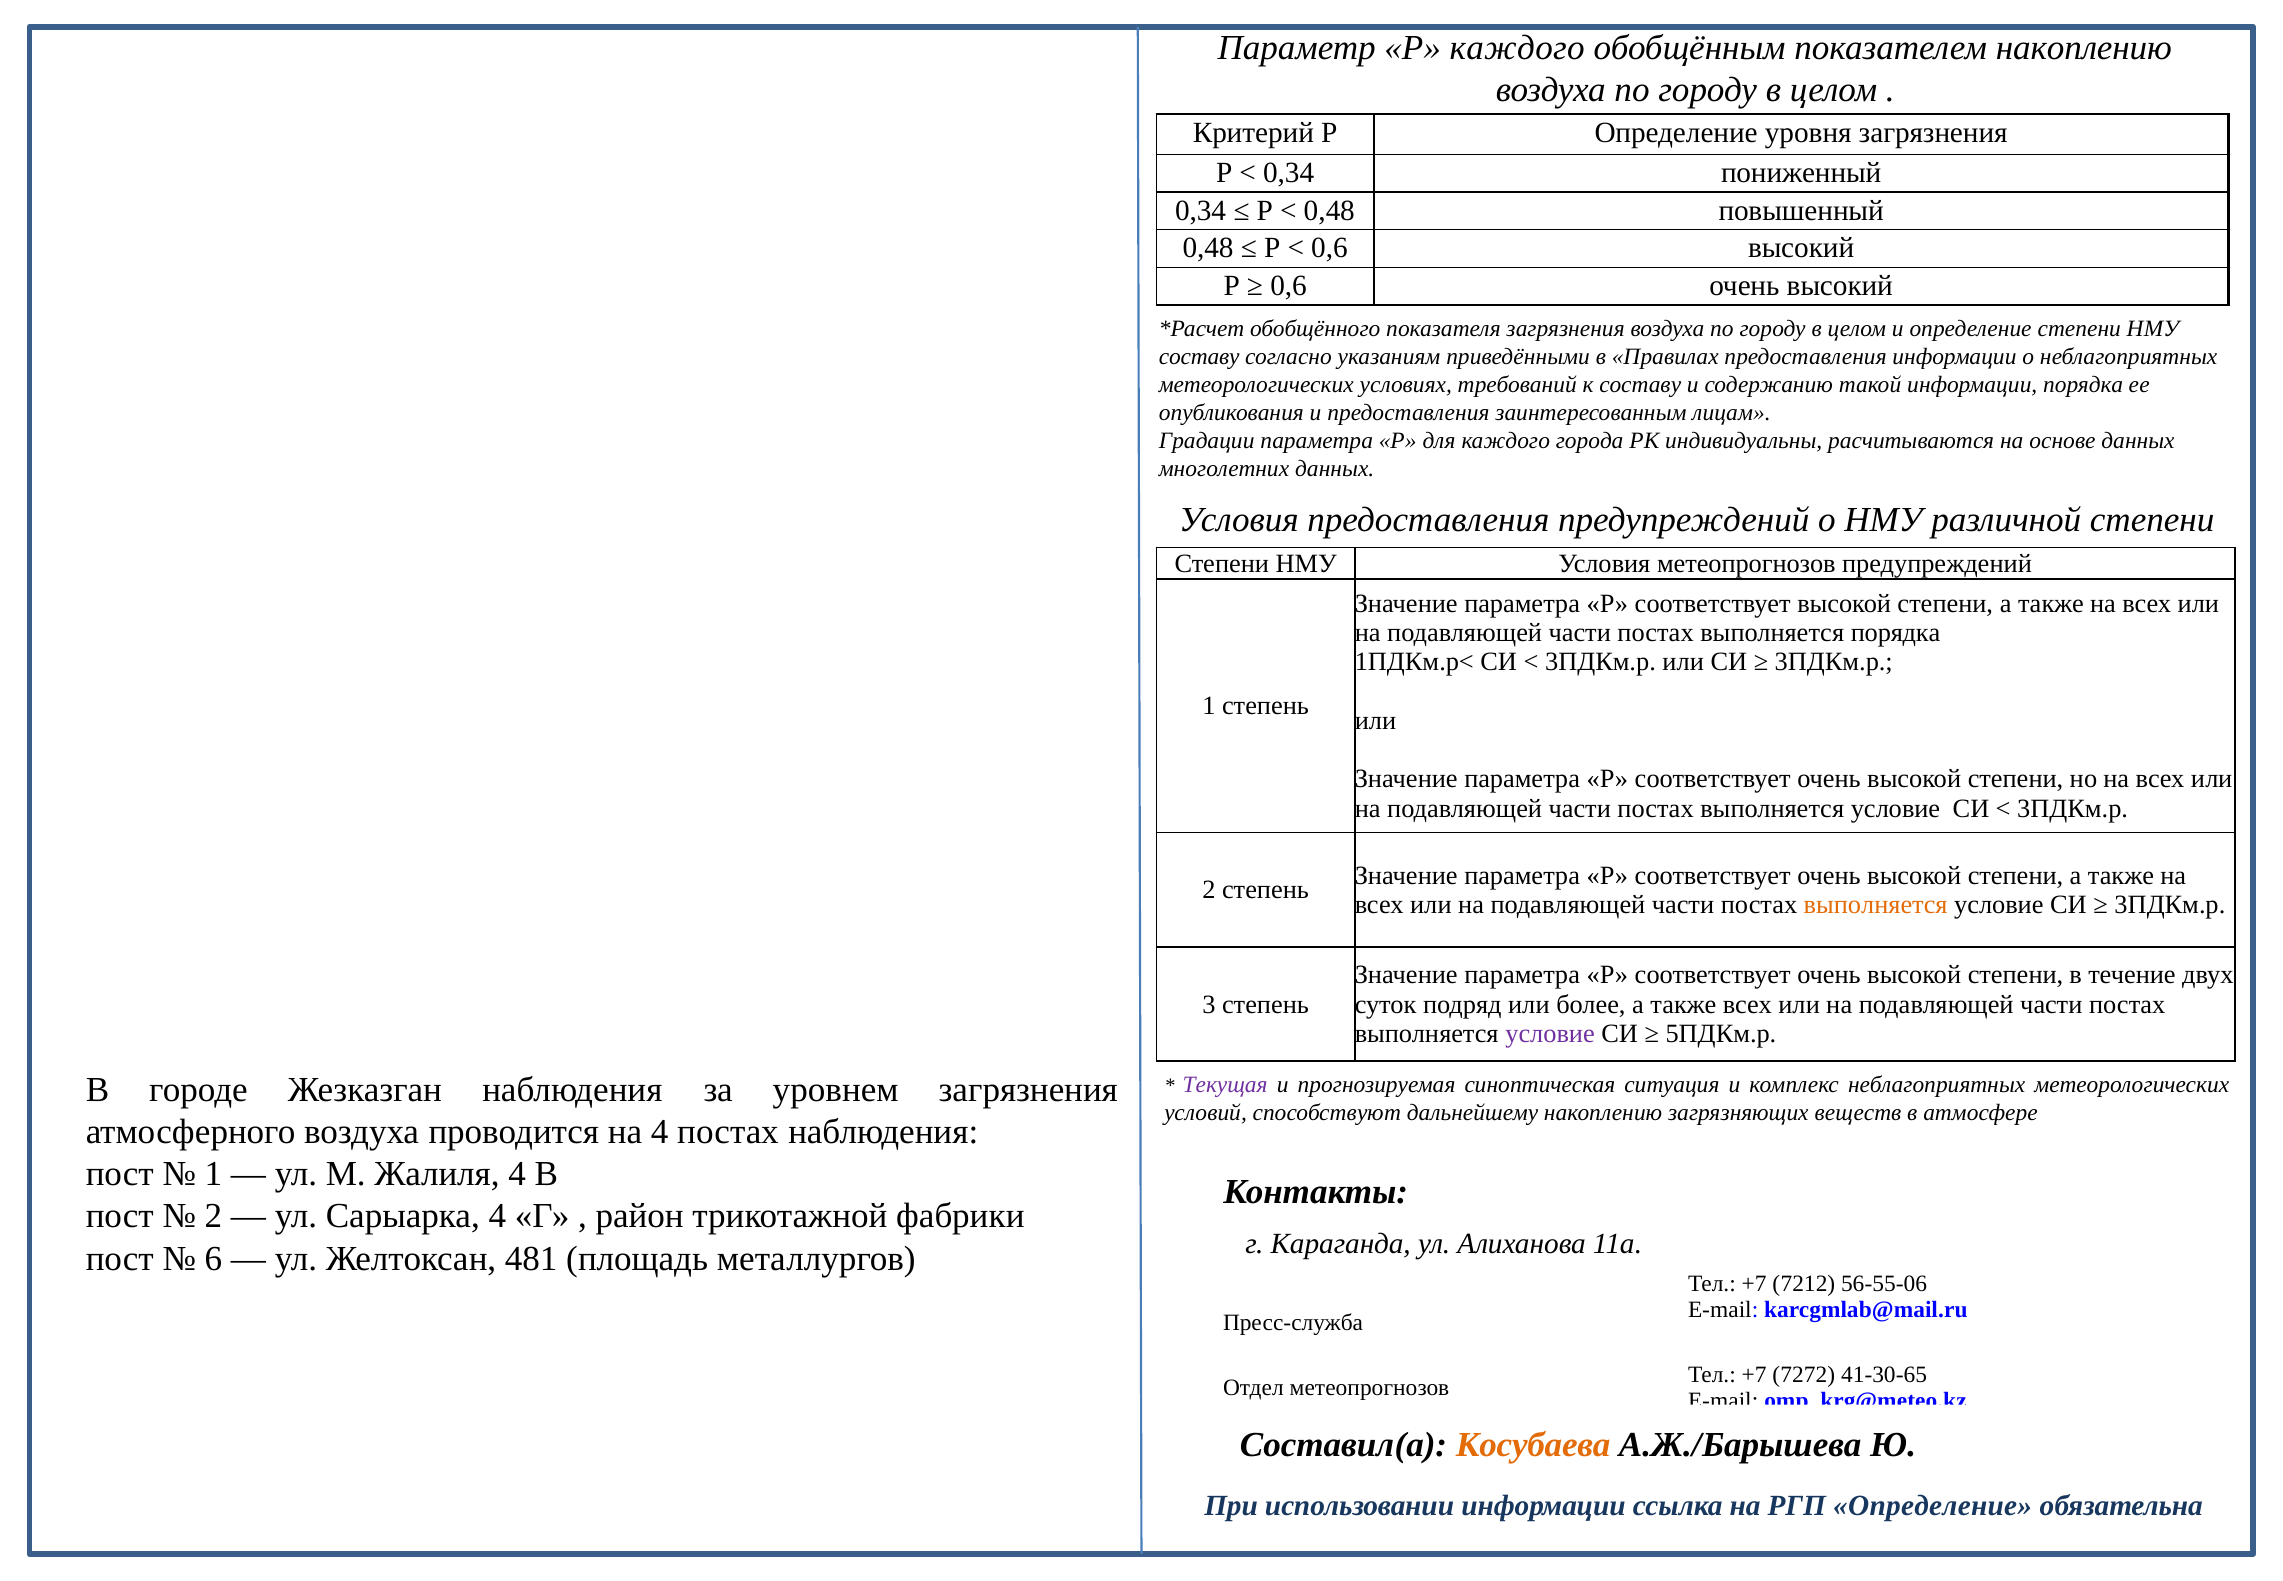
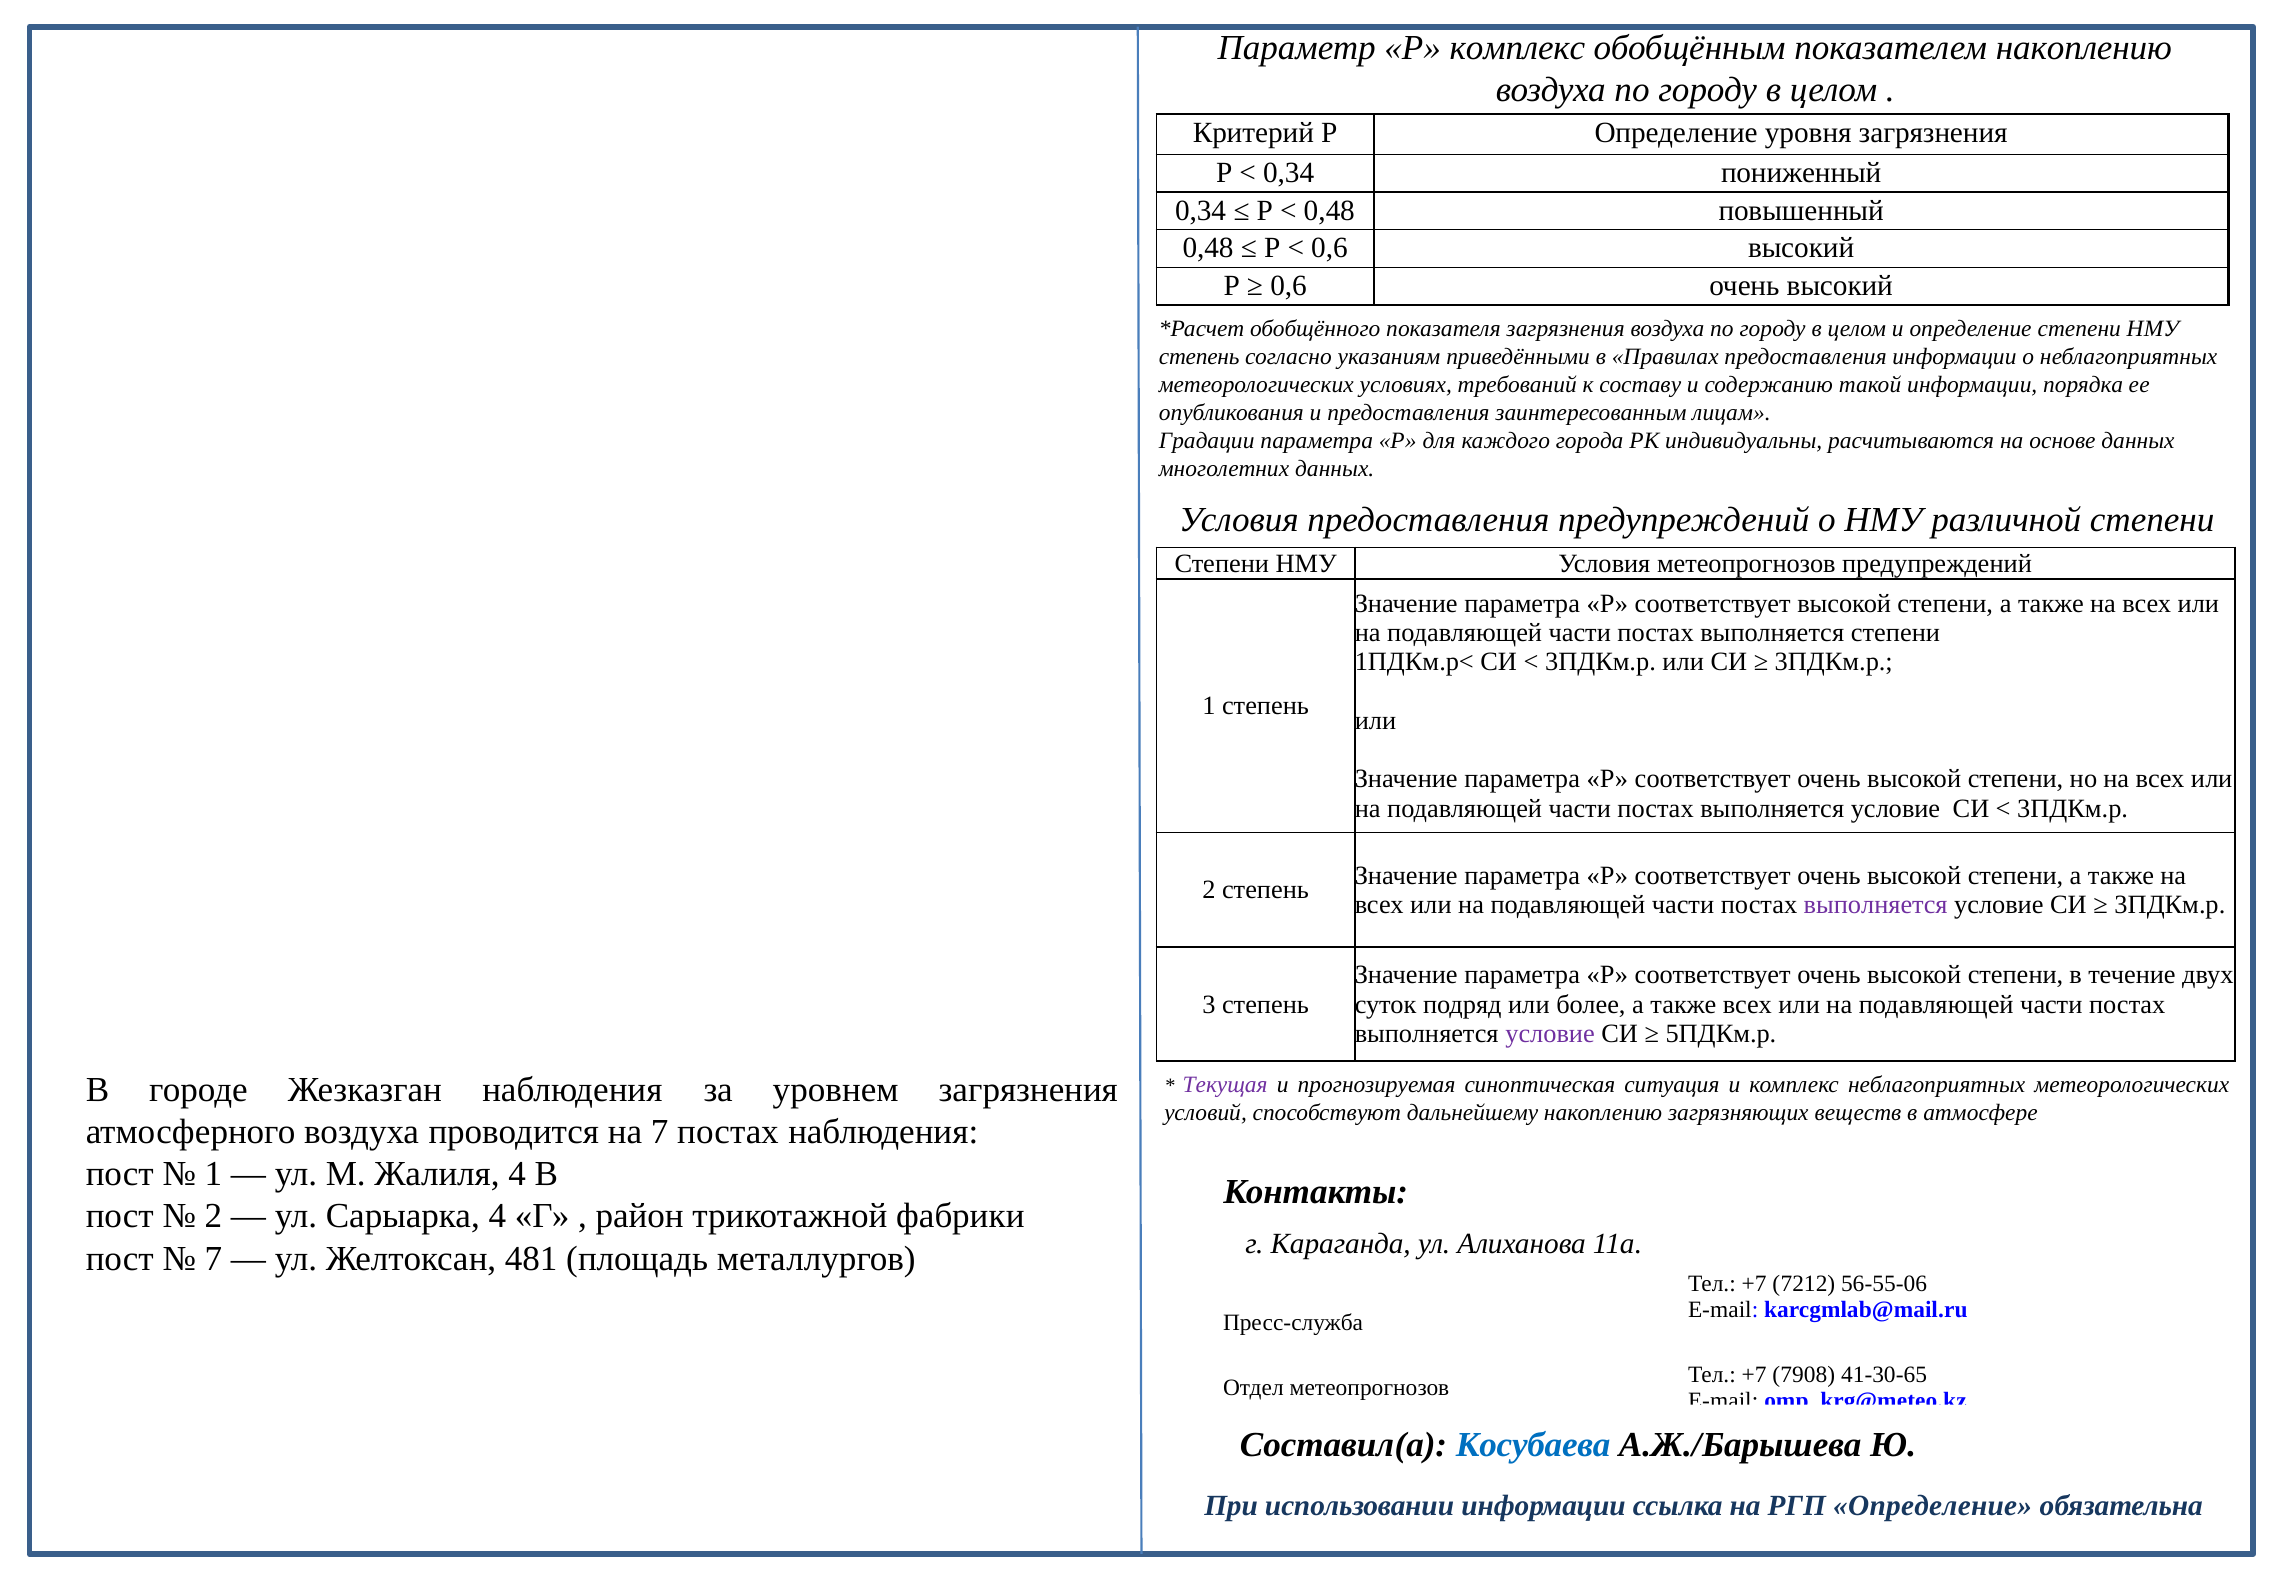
Р каждого: каждого -> комплекс (1517, 48)
составу: составу -> степень (1199, 357)
выполняется порядка: порядка -> степени (1895, 633)
выполняется colour: orange -> purple (1876, 904)
на 4: 4 -> 7 (660, 1132)
6: 6 -> 7 (213, 1258)
7272: 7272 -> 7908 (1804, 1375)
Косубаева colour: orange -> blue (1533, 1444)
